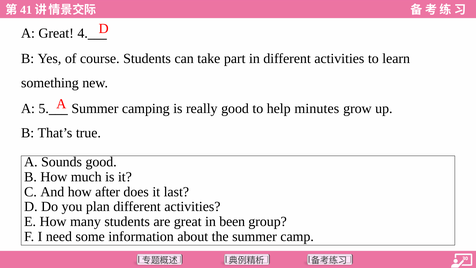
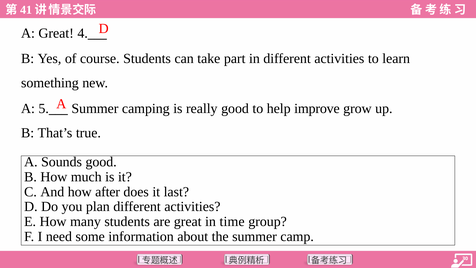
minutes: minutes -> improve (317, 109)
been: been -> time (232, 221)
